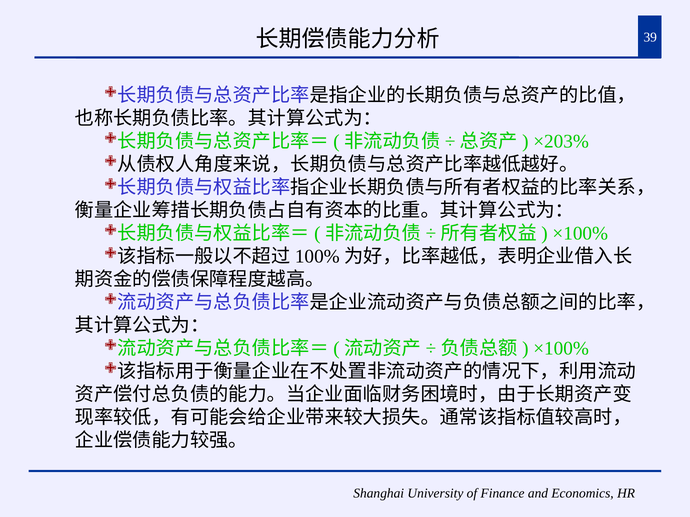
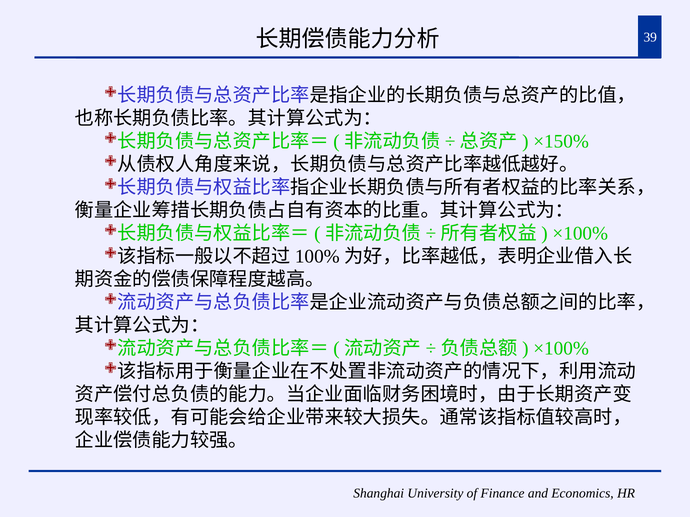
×203%: ×203% -> ×150% (561, 142)
